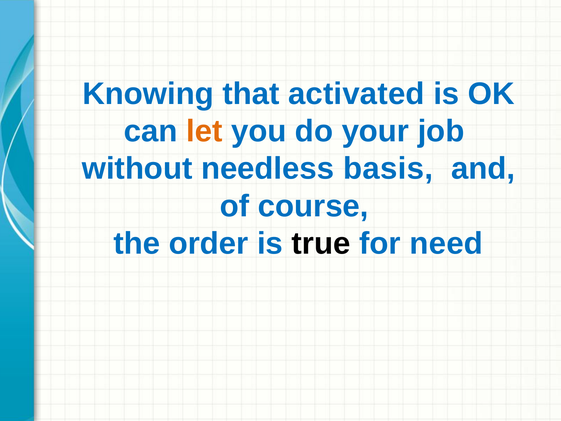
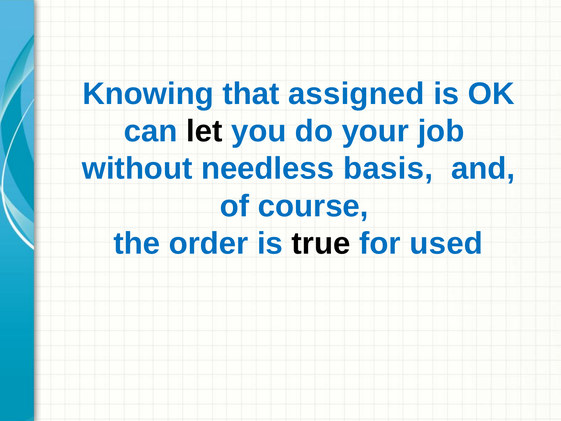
activated: activated -> assigned (356, 94)
let colour: orange -> black (204, 131)
need: need -> used (446, 243)
